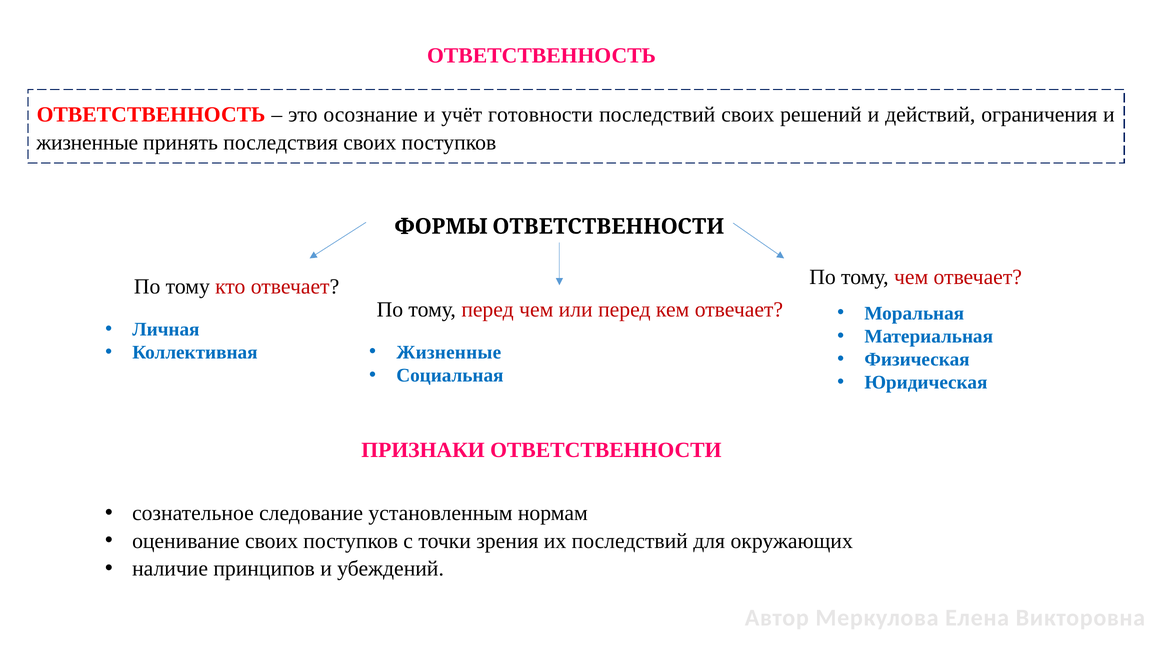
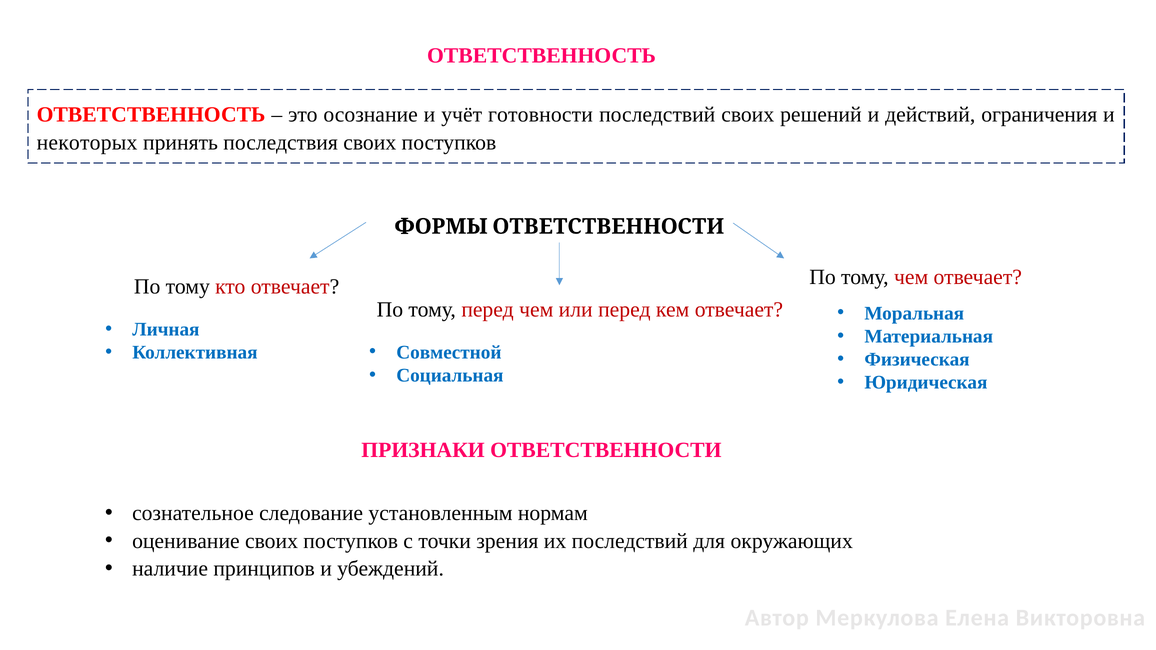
жизненные: жизненные -> некоторых (87, 143)
Жизненные: Жизненные -> Совместной (449, 352)
